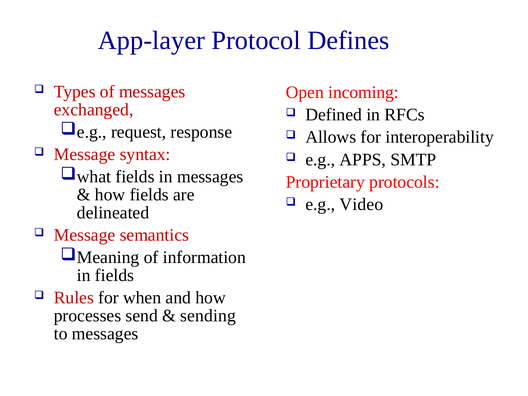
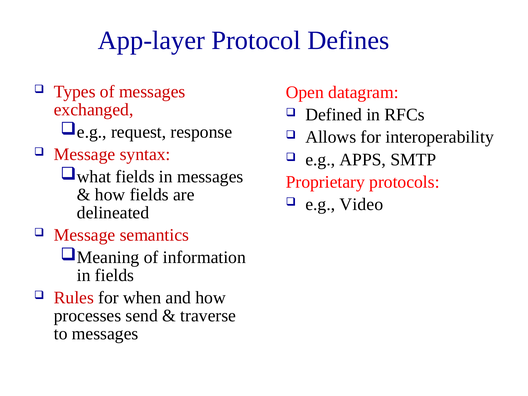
incoming: incoming -> datagram (363, 92)
sending: sending -> traverse (208, 316)
